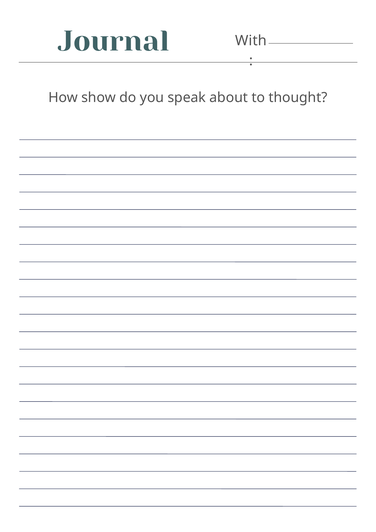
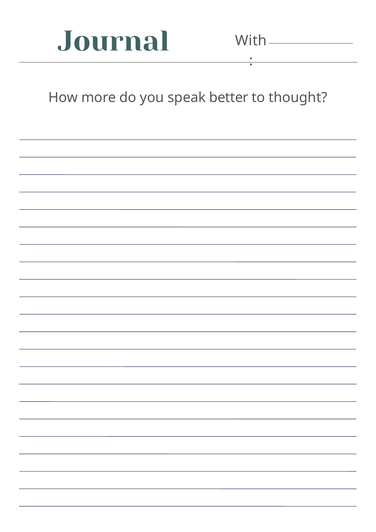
show: show -> more (99, 98)
about: about -> better (229, 98)
